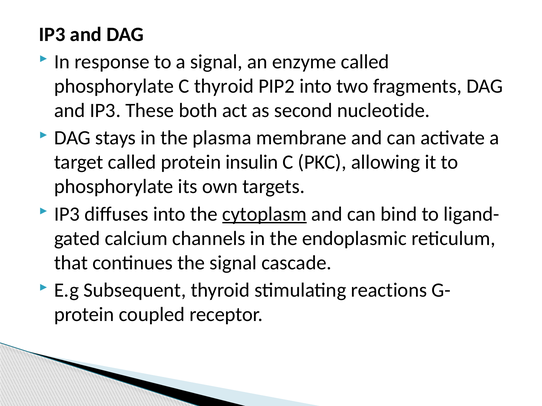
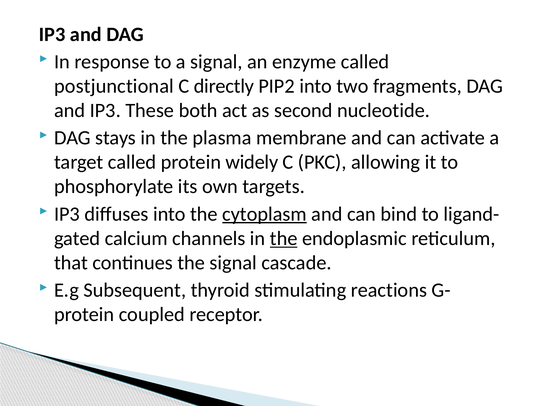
phosphorylate: phosphorylate -> postjunctional (114, 86)
C thyroid: thyroid -> directly (224, 86)
insulin: insulin -> widely (252, 162)
the underline: none -> present (284, 239)
